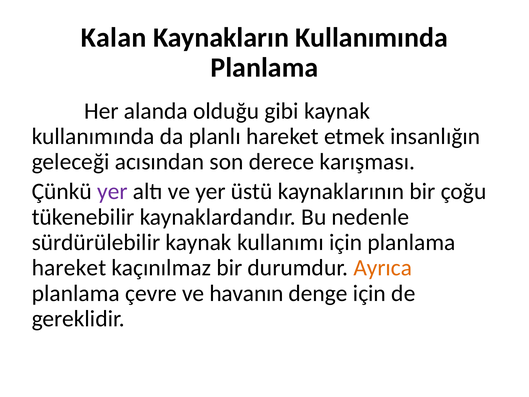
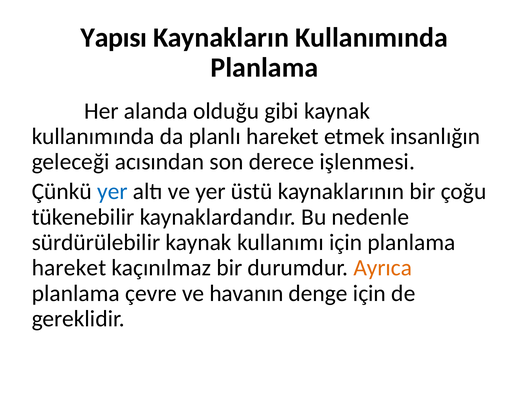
Kalan: Kalan -> Yapısı (114, 37)
karışması: karışması -> işlenmesi (367, 162)
yer colour: purple -> blue (112, 191)
